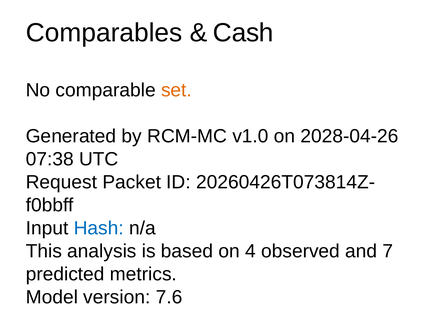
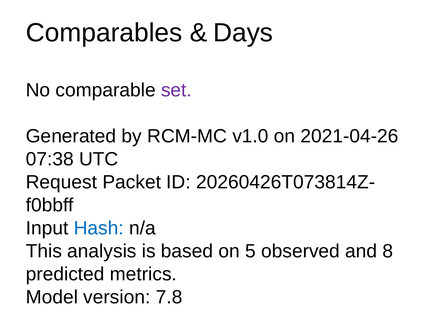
Cash: Cash -> Days (243, 33)
set colour: orange -> purple (176, 90)
2028-04-26: 2028-04-26 -> 2021-04-26 (349, 136)
4: 4 -> 5 (250, 251)
7: 7 -> 8 (388, 251)
7.6: 7.6 -> 7.8 (169, 297)
